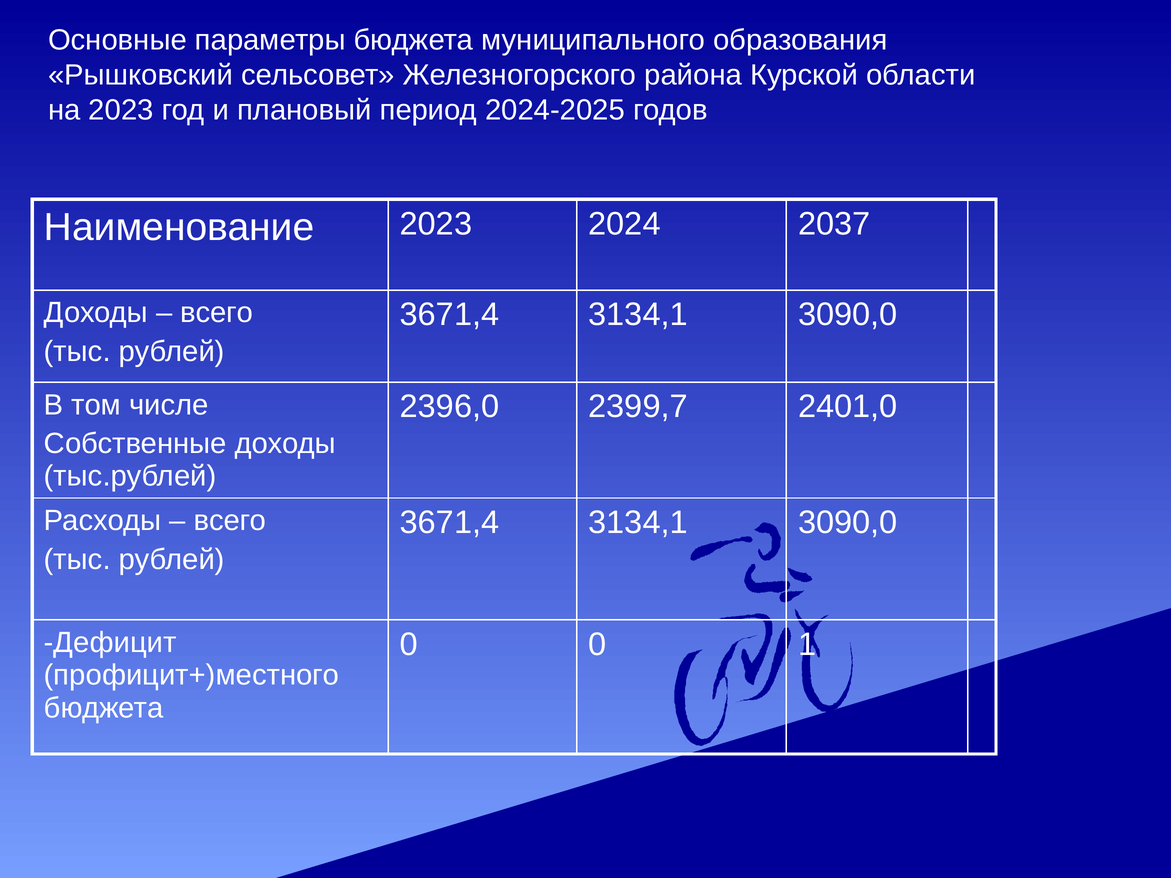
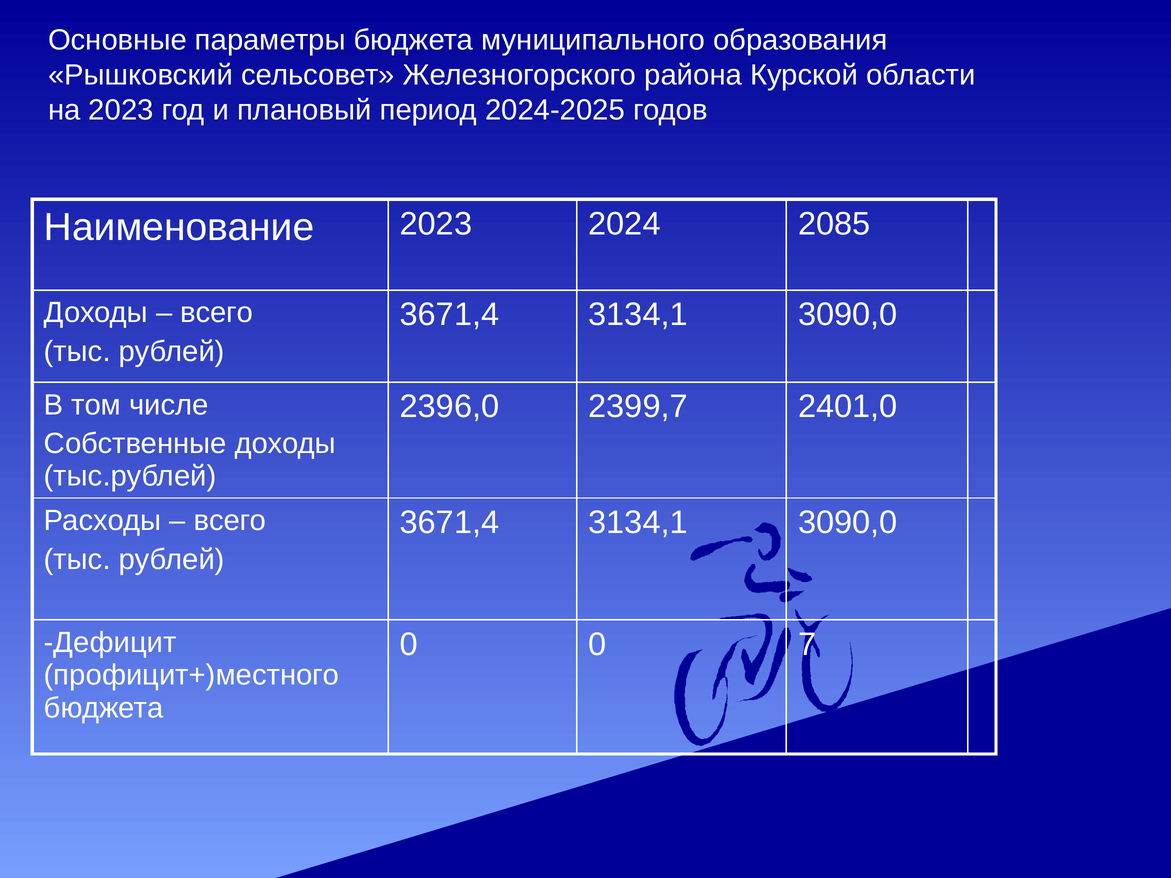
2037: 2037 -> 2085 (834, 224)
1: 1 -> 7 (807, 645)
